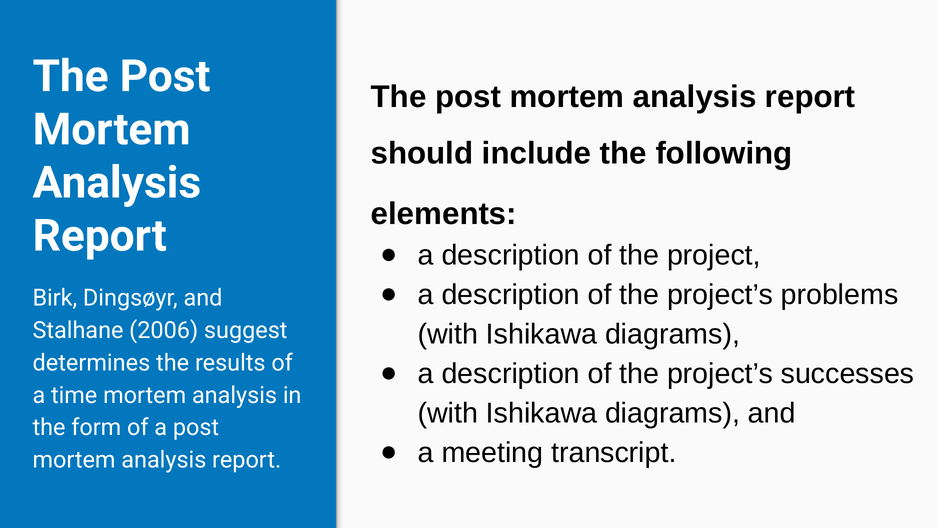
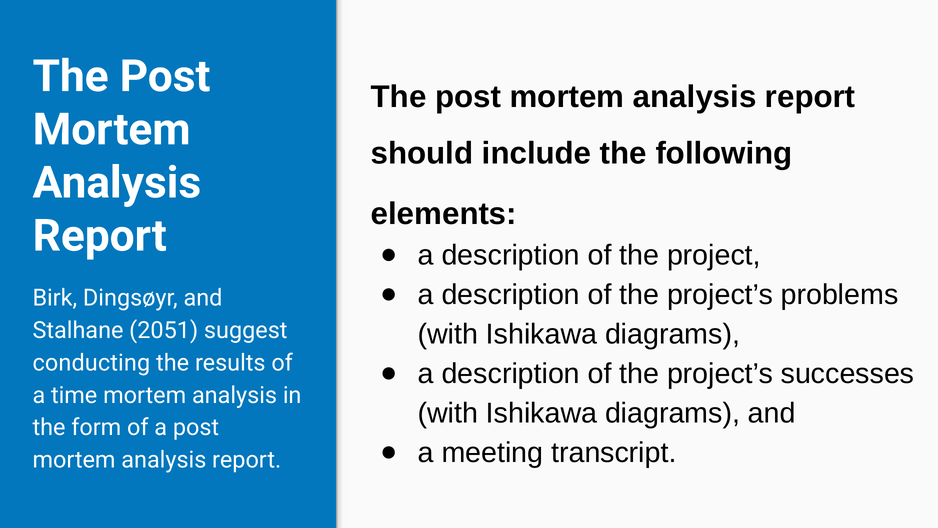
2006: 2006 -> 2051 (164, 330)
determines: determines -> conducting (91, 363)
